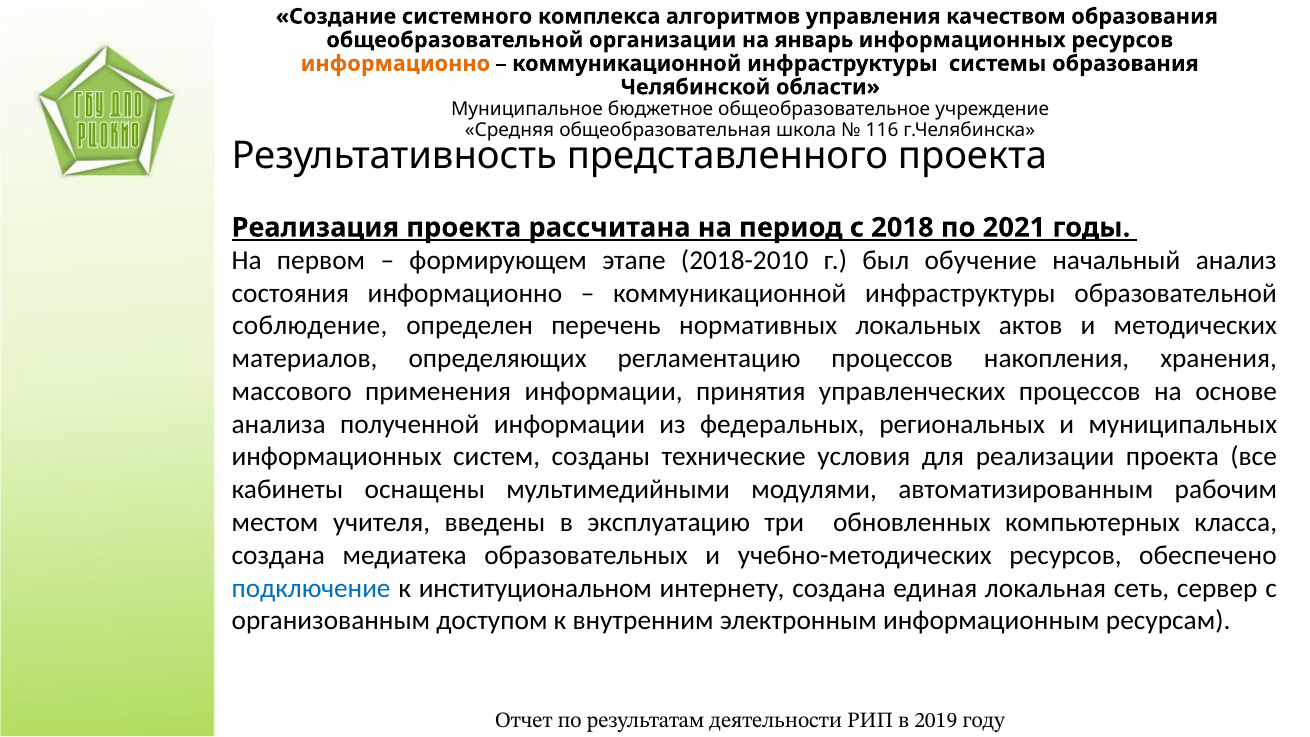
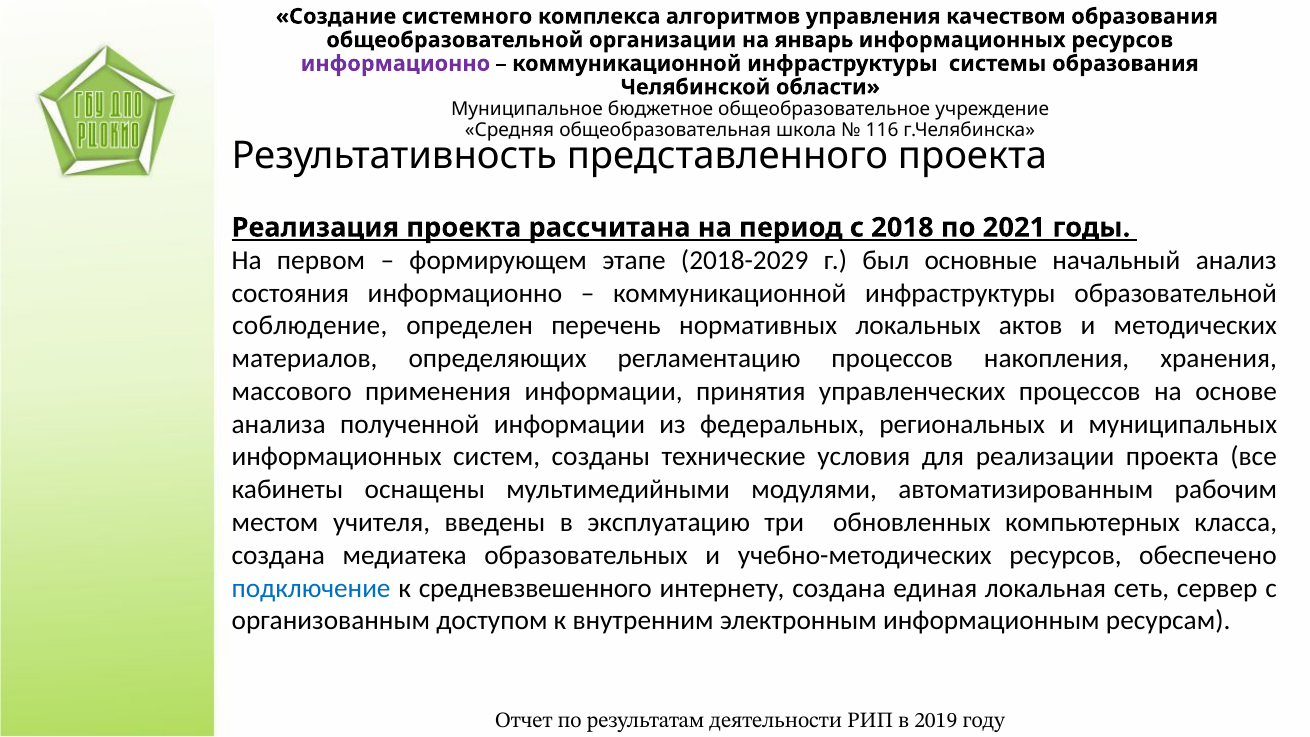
информационно colour: orange -> purple (395, 64)
2018-2010: 2018-2010 -> 2018-2029 (745, 260)
обучение: обучение -> основные (981, 260)
институциональном: институциональном -> средневзвешенного (535, 588)
